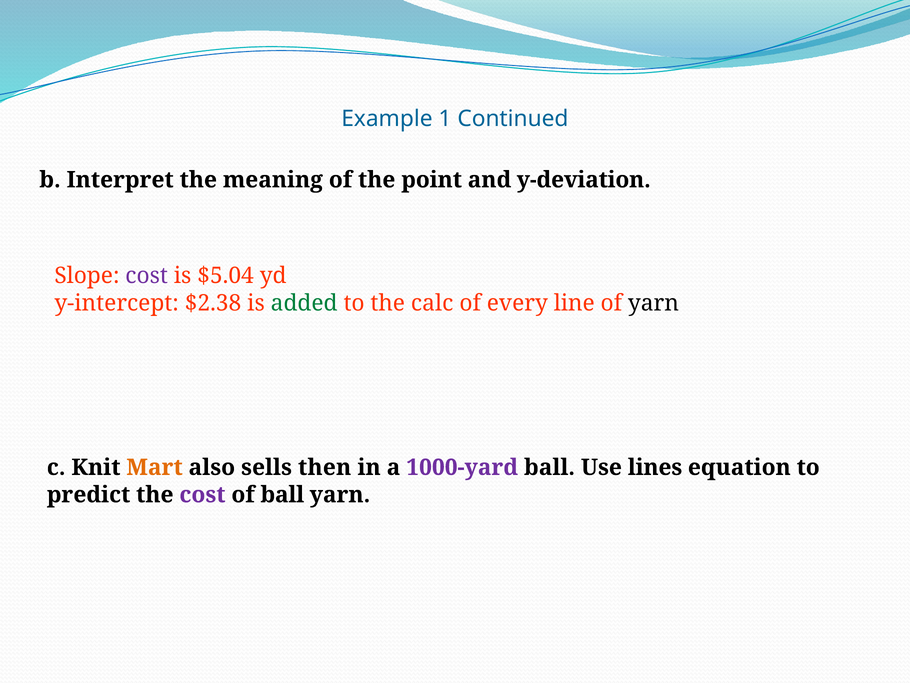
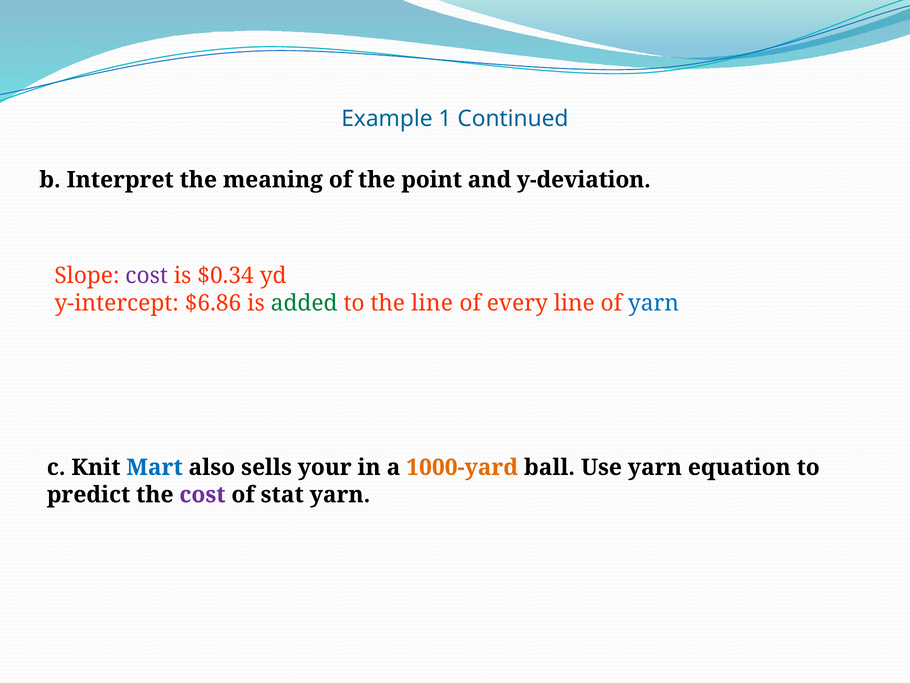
$5.04: $5.04 -> $0.34 (226, 276)
$2.38: $2.38 -> $6.86 (213, 303)
the calc: calc -> line (432, 303)
yarn colour: black -> blue (653, 303)
Mart colour: orange -> blue (154, 467)
then: then -> your (325, 467)
1000-yard colour: purple -> orange (462, 467)
Use lines: lines -> yarn (655, 467)
of ball: ball -> stat (282, 494)
